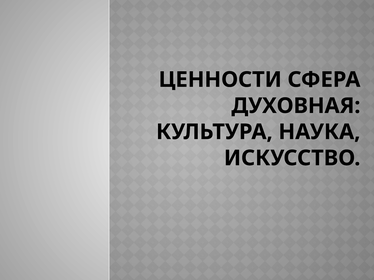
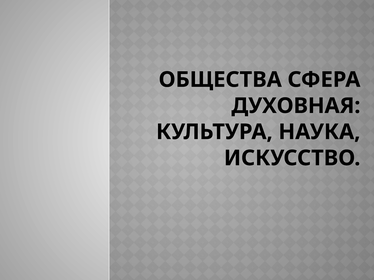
ЦЕННОСТИ: ЦЕННОСТИ -> ОБЩЕСТВА (220, 80)
